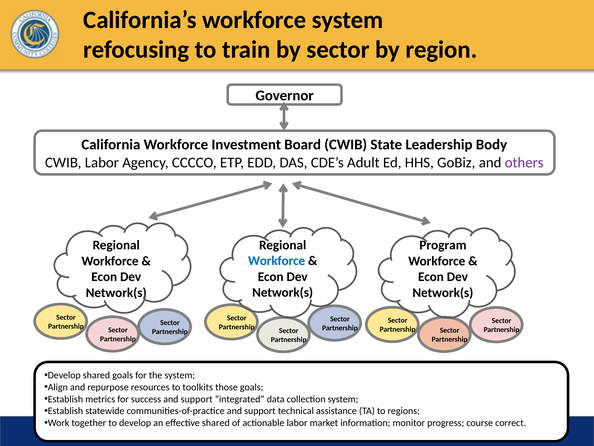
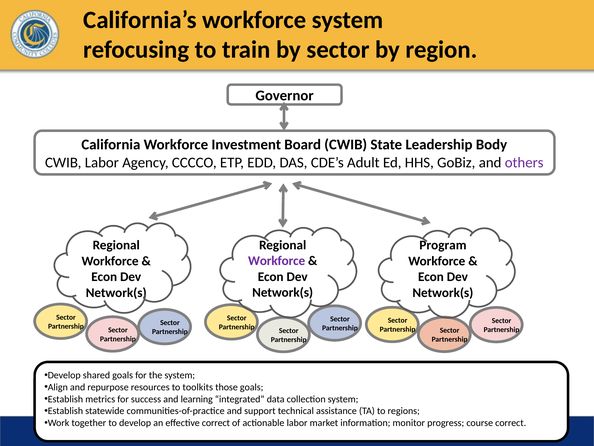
Workforce colour: blue -> purple (277, 261)
success and support: support -> learning (197, 399)
effective shared: shared -> correct (216, 422)
